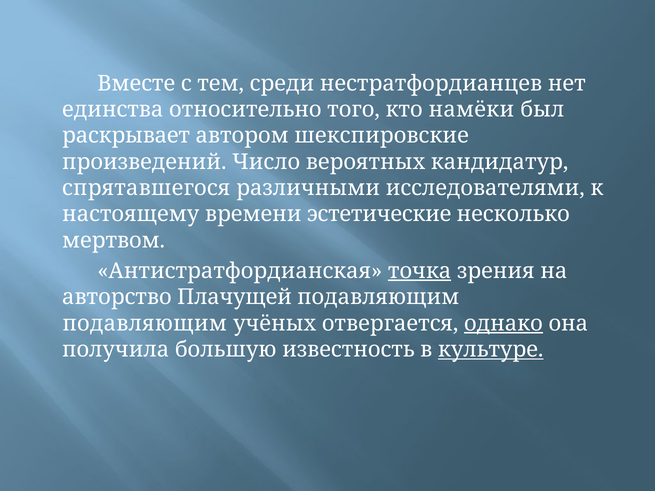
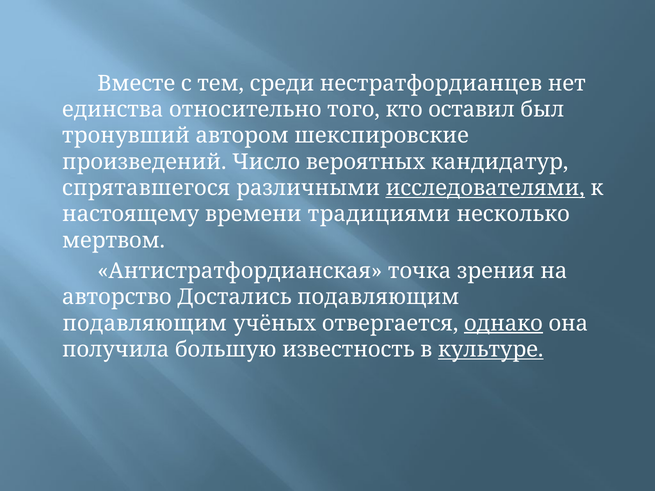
намёки: намёки -> оставил (472, 110)
раскрывает: раскрывает -> тронувший (126, 136)
исследователями underline: none -> present (485, 188)
эстетические: эстетические -> традициями (379, 214)
точка underline: present -> none (420, 271)
Плачущей: Плачущей -> Достались (234, 297)
